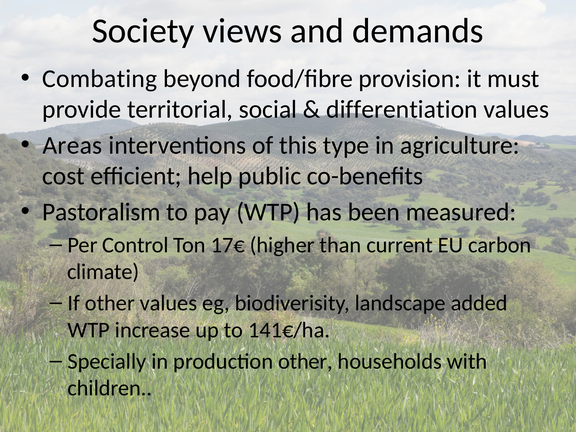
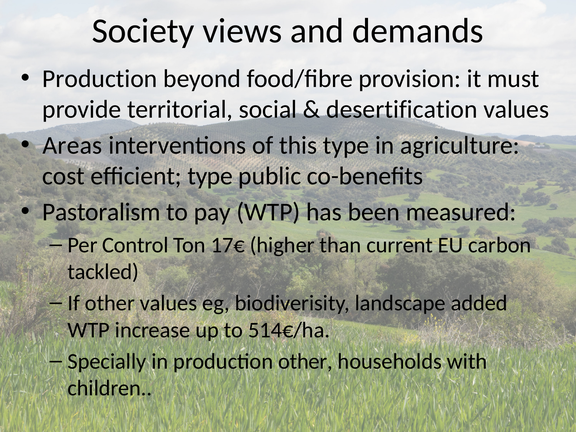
Combating: Combating -> Production (100, 79)
differentiation: differentiation -> desertification (402, 109)
efficient help: help -> type (210, 176)
climate: climate -> tackled (103, 272)
141€/ha: 141€/ha -> 514€/ha (289, 330)
